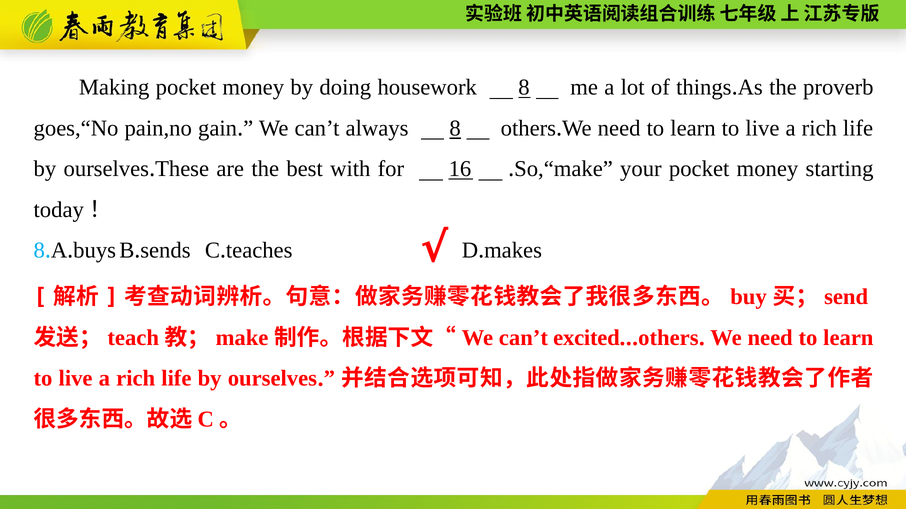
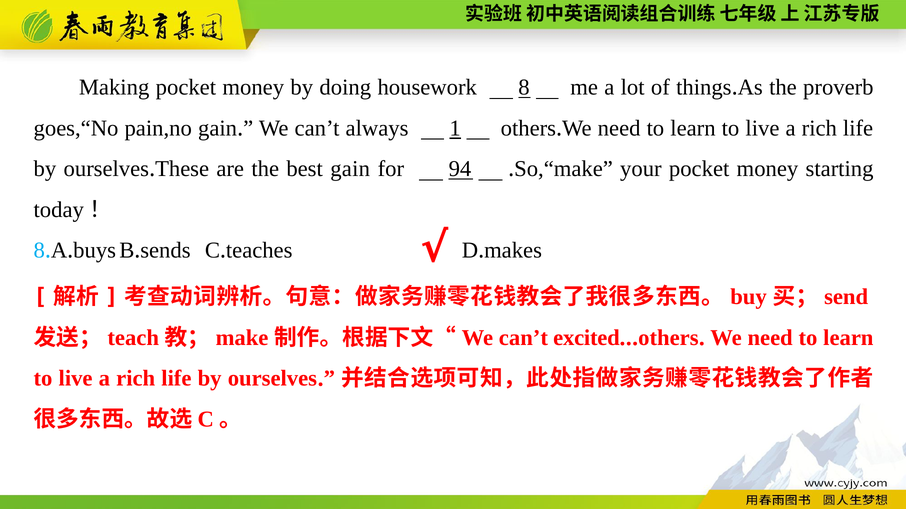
always 8: 8 -> 1 (455, 128)
best with: with -> gain (350, 169)
16: 16 -> 94 (460, 169)
